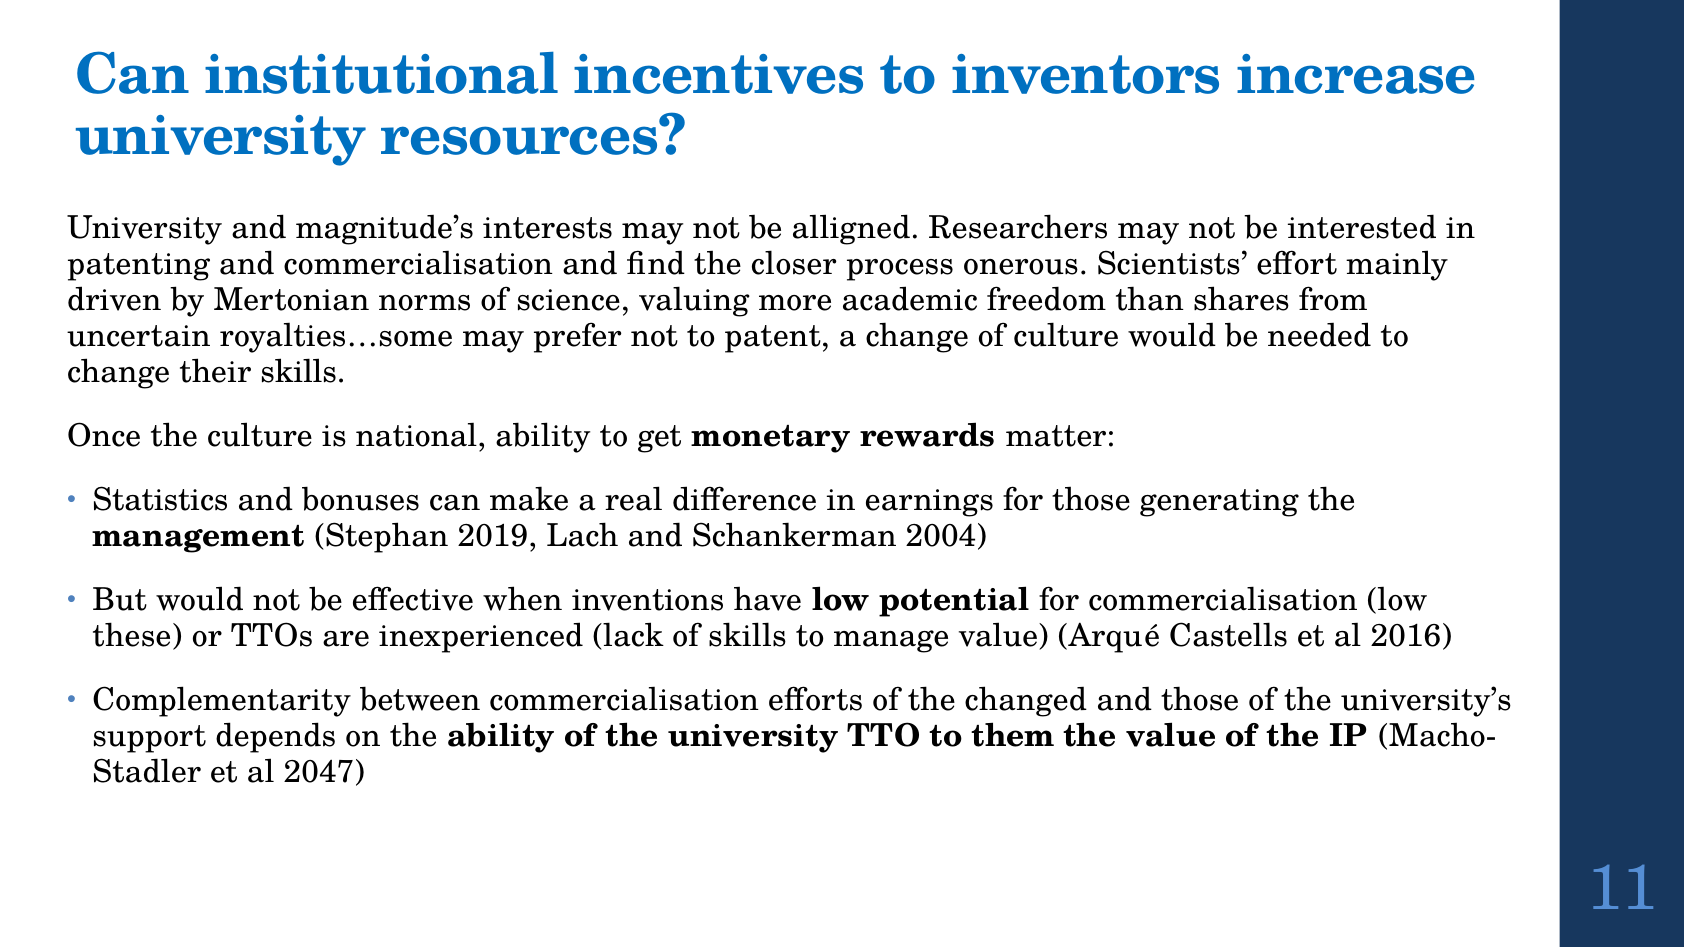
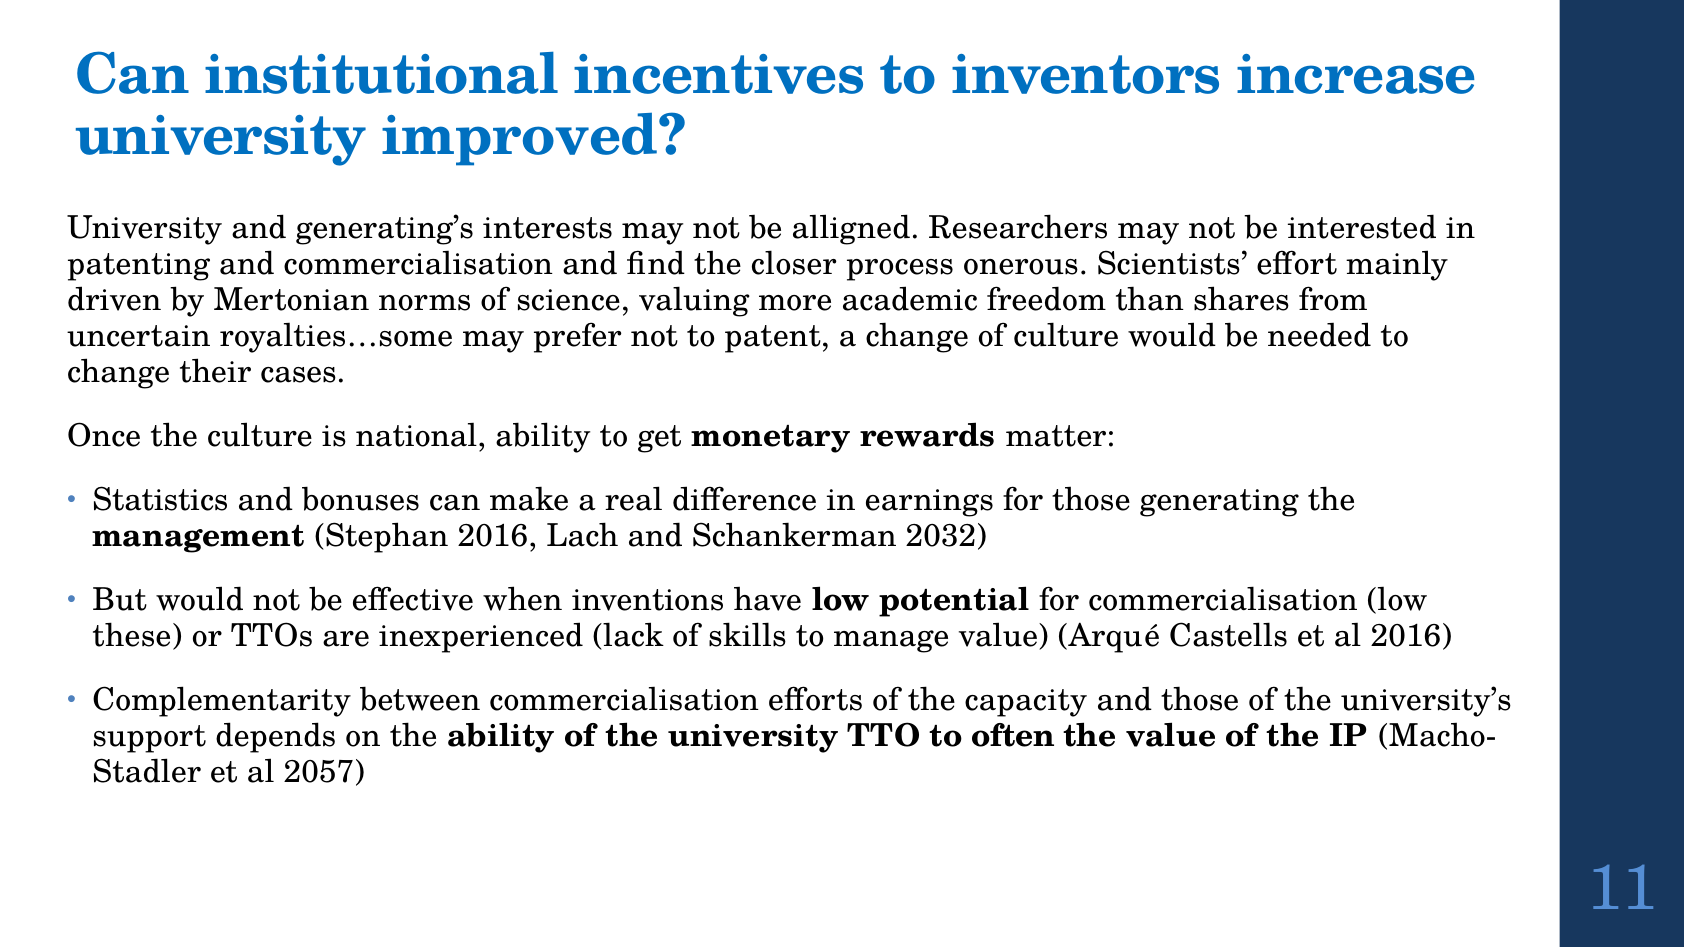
resources: resources -> improved (534, 136)
magnitude’s: magnitude’s -> generating’s (385, 228)
their skills: skills -> cases (303, 372)
Stephan 2019: 2019 -> 2016 (497, 537)
2004: 2004 -> 2032 (946, 537)
changed: changed -> capacity (1026, 701)
them: them -> often (1013, 737)
2047: 2047 -> 2057 (324, 773)
